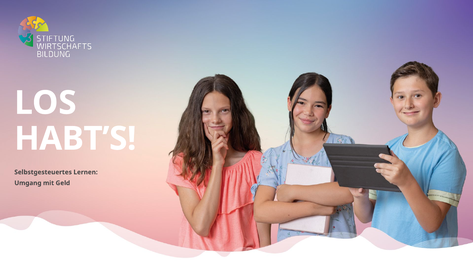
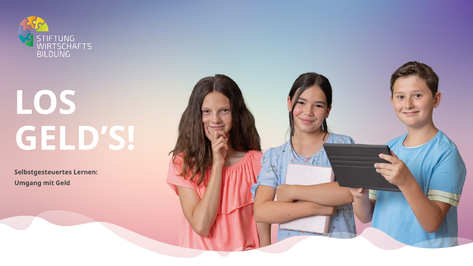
HABT’S: HABT’S -> GELD’S (75, 139)
